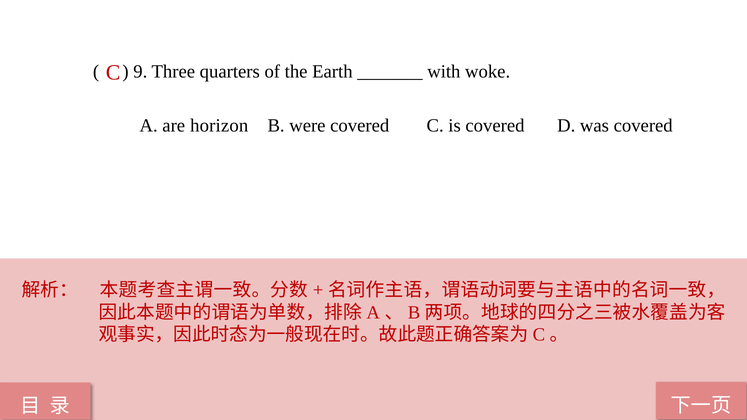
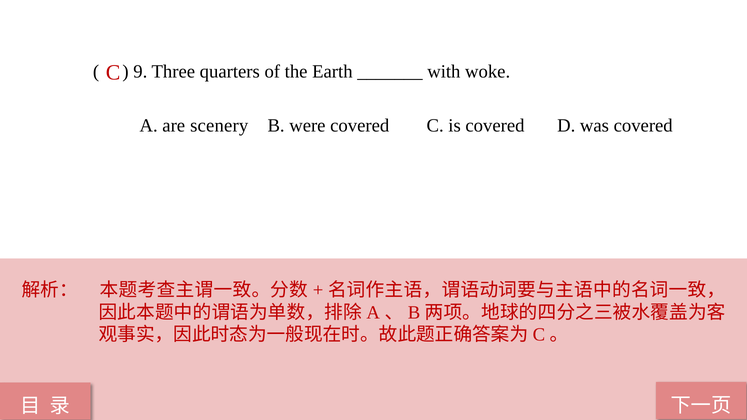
horizon: horizon -> scenery (219, 126)
